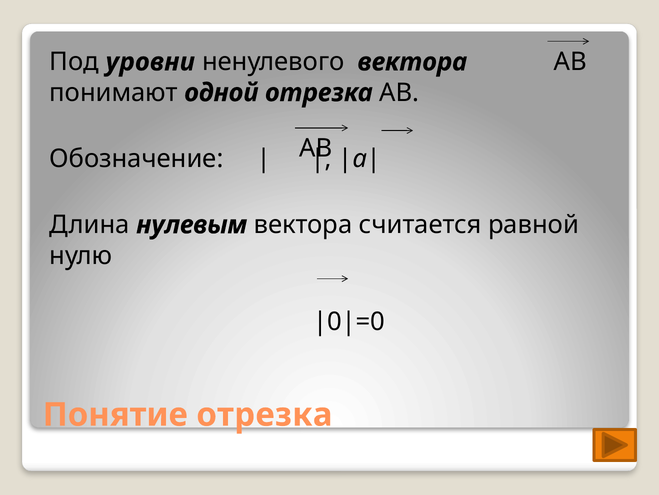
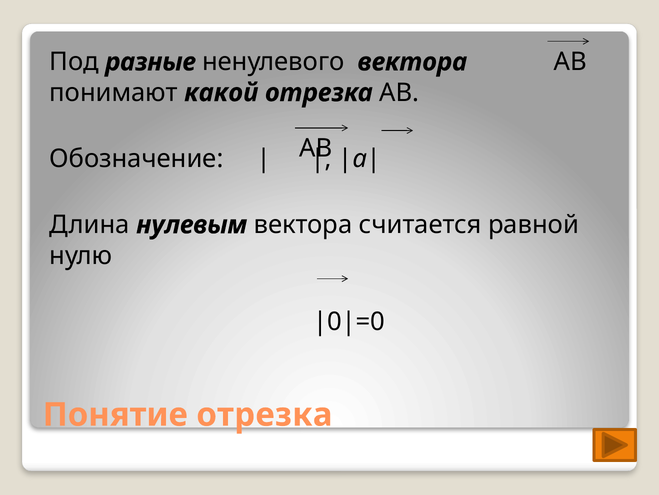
уровни: уровни -> разные (150, 62)
одной: одной -> какой (221, 93)
